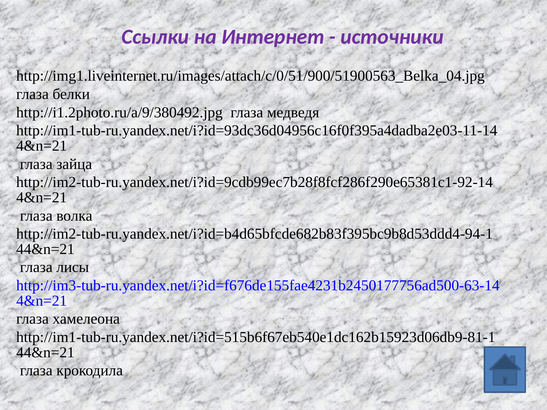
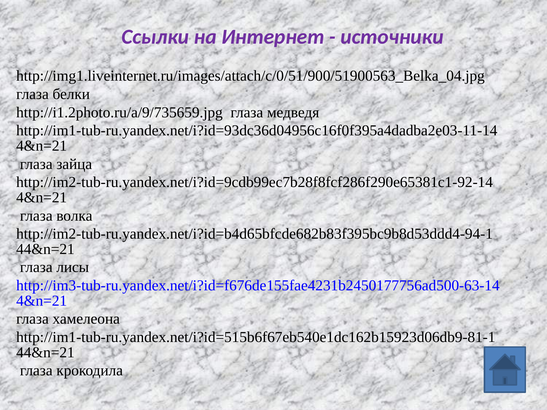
http://i1.2photo.ru/a/9/380492.jpg: http://i1.2photo.ru/a/9/380492.jpg -> http://i1.2photo.ru/a/9/735659.jpg (119, 112)
